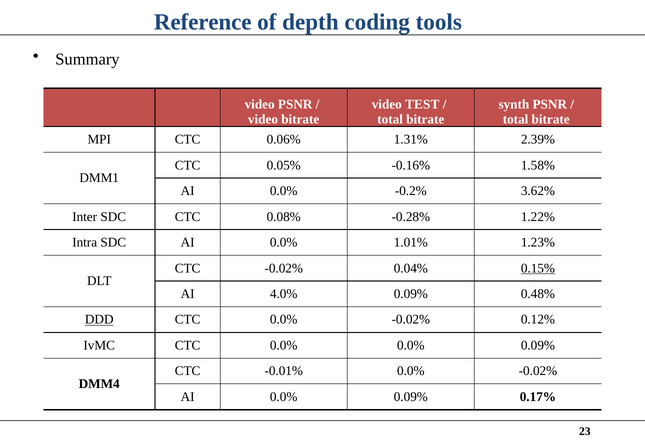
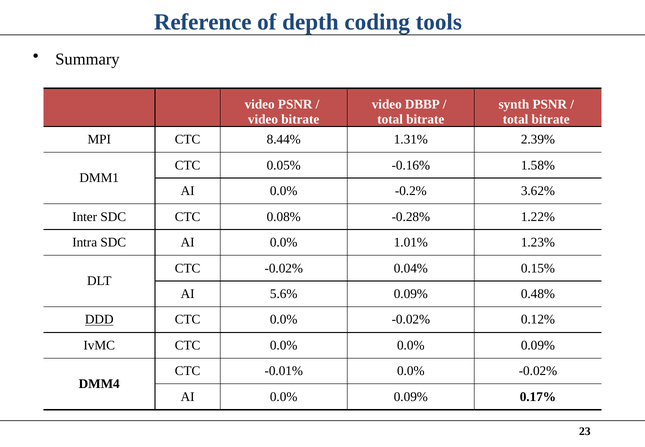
TEST: TEST -> DBBP (422, 104)
0.06%: 0.06% -> 8.44% (284, 139)
0.15% underline: present -> none (538, 268)
4.0%: 4.0% -> 5.6% (284, 294)
